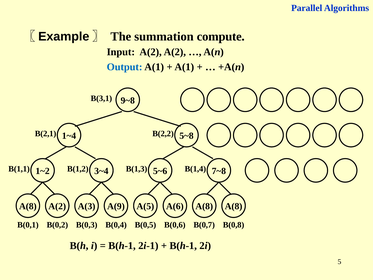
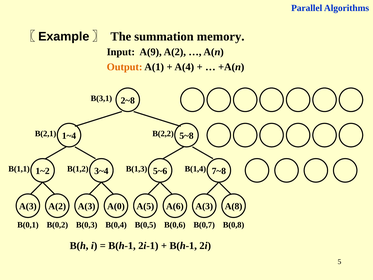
compute: compute -> memory (221, 36)
Input A(2: A(2 -> A(9 (151, 52)
Output colour: blue -> orange (125, 67)
A(1: A(1 -> A(4 (184, 67)
9~8: 9~8 -> 2~8 (128, 100)
A(8: A(8 -> A(3 (28, 206)
A(9: A(9 -> A(0 (116, 206)
A(6 A(8: A(8 -> A(3 (204, 206)
